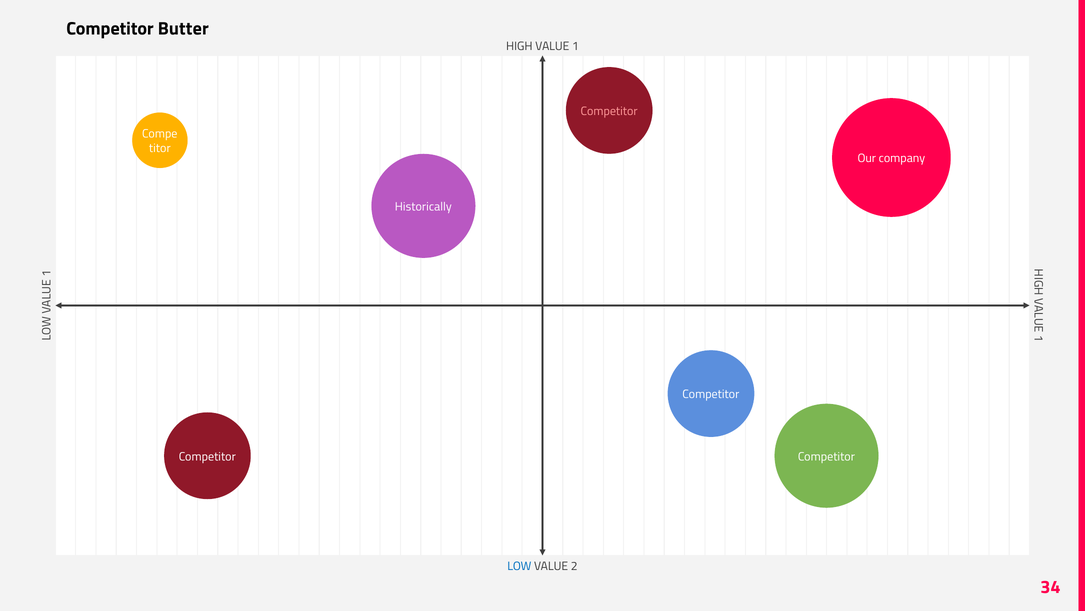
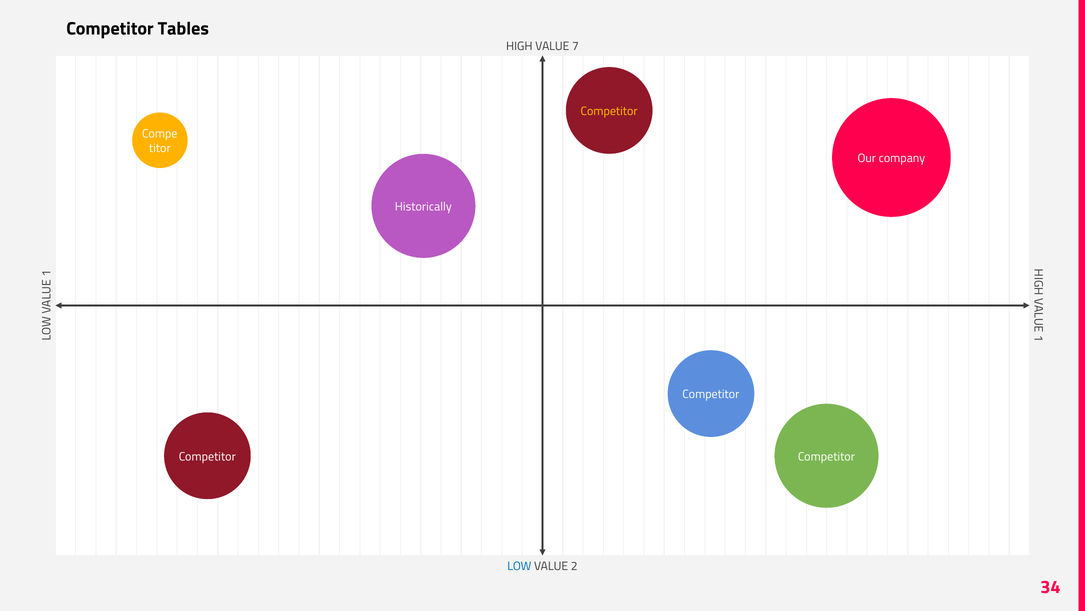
Butter: Butter -> Tables (183, 29)
VALUE 1: 1 -> 7 (575, 46)
Competitor colour: pink -> yellow (609, 111)
